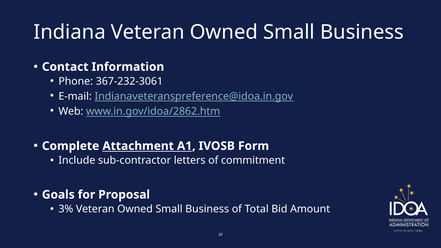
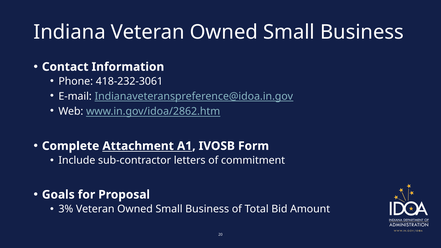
367-232-3061: 367-232-3061 -> 418-232-3061 (129, 81)
